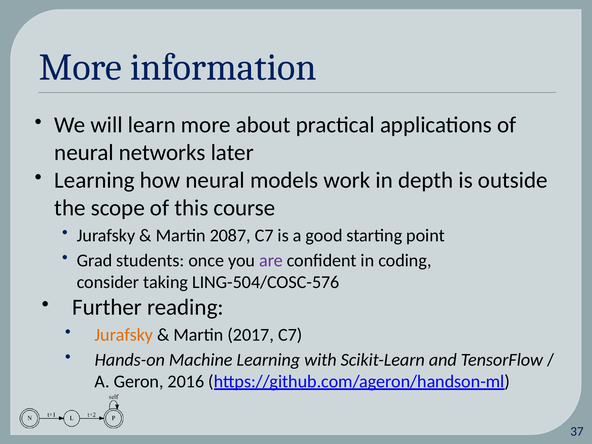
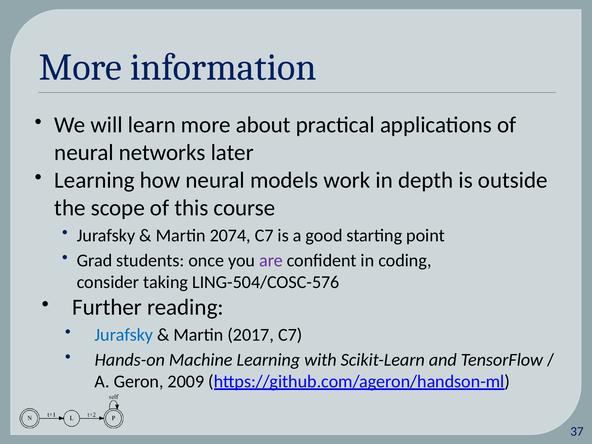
2087: 2087 -> 2074 (230, 235)
Jurafsky colour: orange -> blue (124, 335)
2016: 2016 -> 2009 (186, 381)
